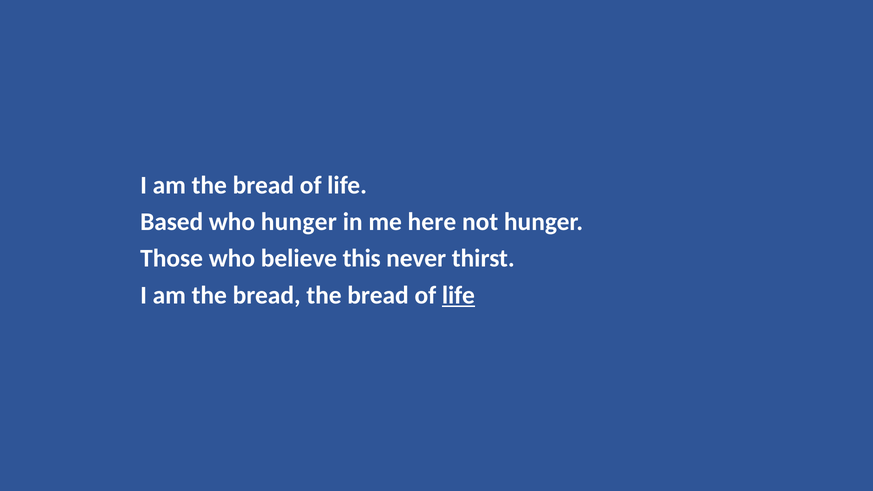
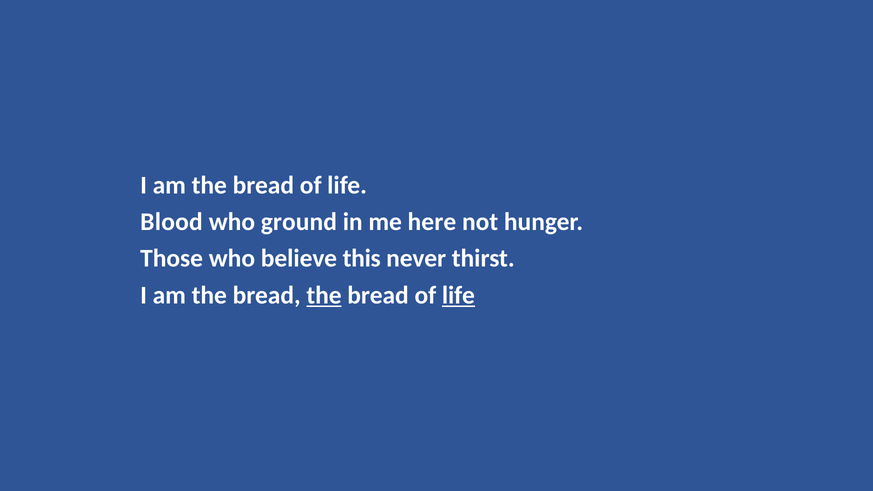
Based: Based -> Blood (172, 222)
who hunger: hunger -> ground (299, 222)
the underline: none -> present (324, 295)
